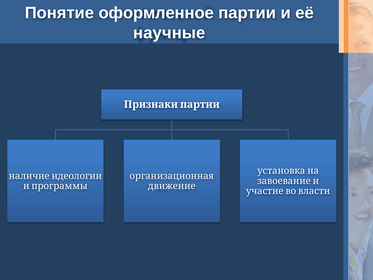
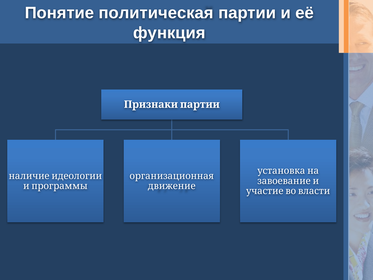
оформленное: оформленное -> политическая (156, 13)
научные: научные -> функция (169, 33)
